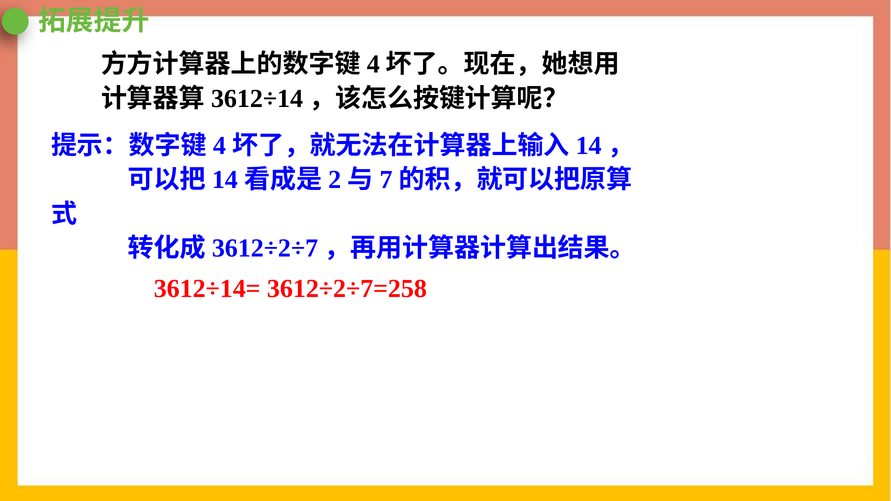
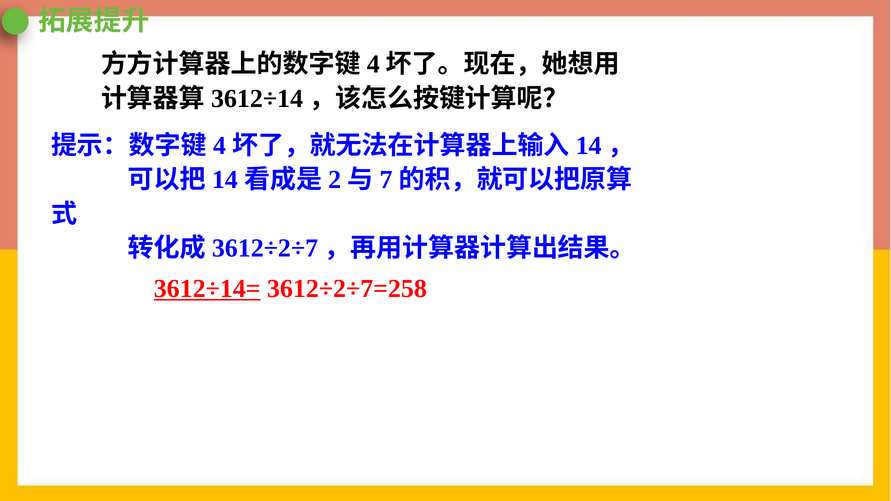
3612÷14= underline: none -> present (207, 289)
